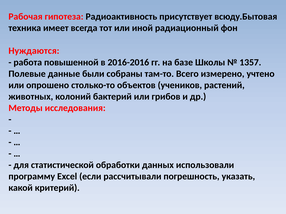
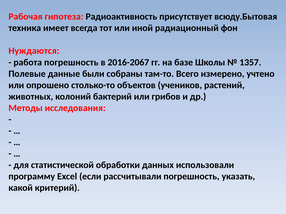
работа повышенной: повышенной -> погрешность (71, 62)
2016-2016: 2016-2016 -> 2016-2067 (128, 62)
